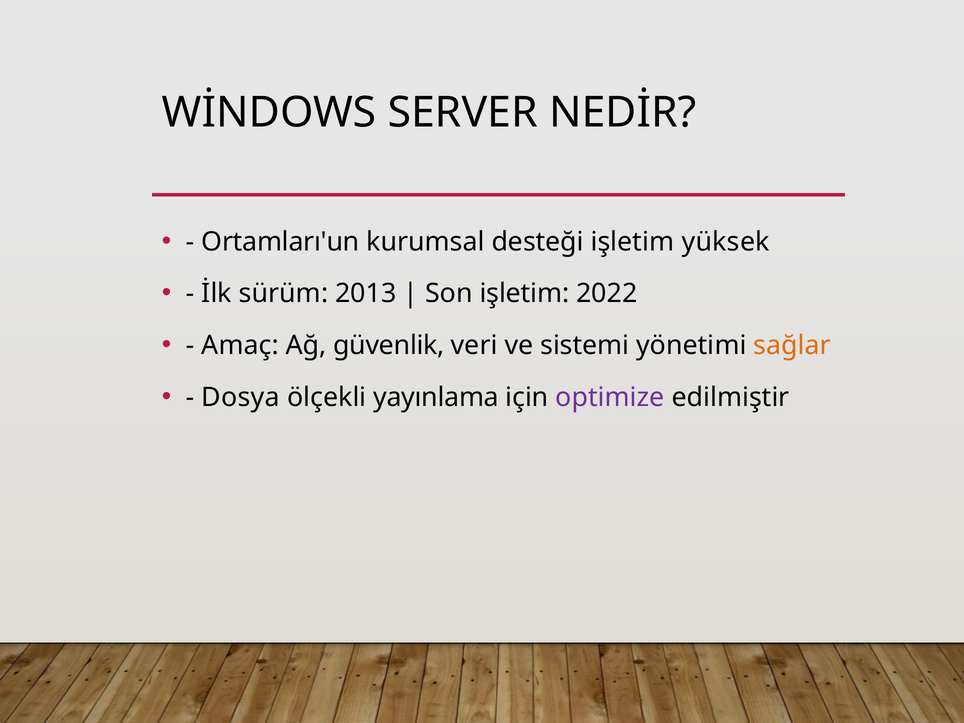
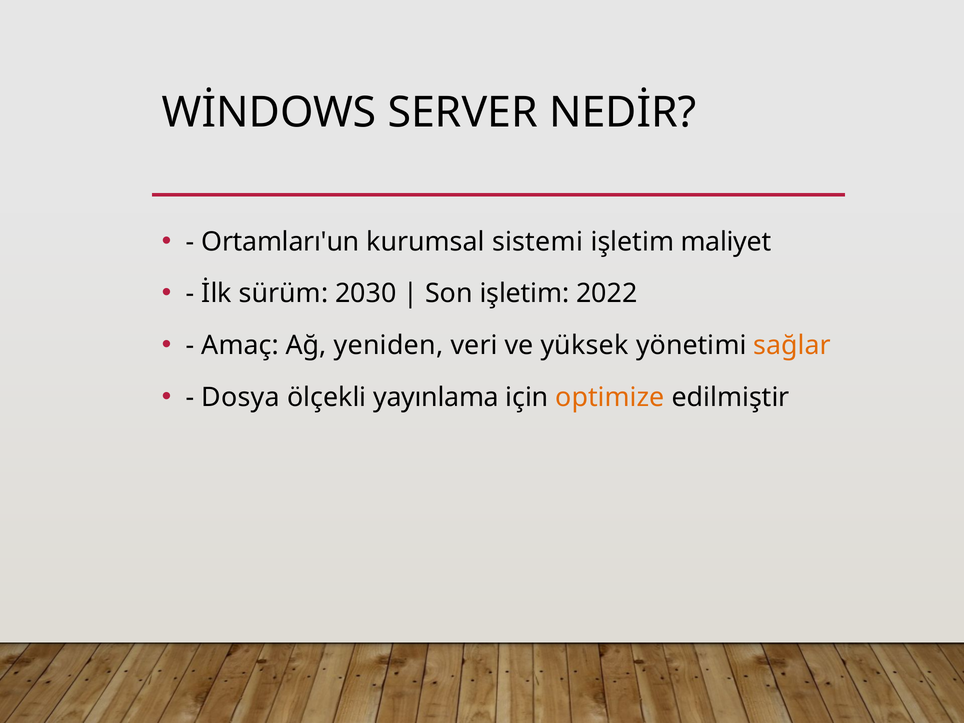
desteği: desteği -> sistemi (537, 242)
yüksek: yüksek -> maliyet (726, 242)
2013: 2013 -> 2030 (366, 294)
güvenlik: güvenlik -> yeniden (389, 346)
sistemi: sistemi -> yüksek (585, 346)
optimize colour: purple -> orange (610, 398)
